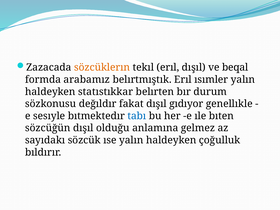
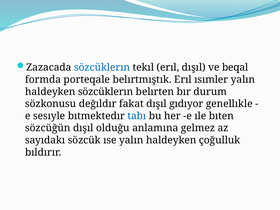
sözcüklerın colour: orange -> blue (102, 67)
arabamız: arabamız -> porteqale (87, 80)
haldeyken statıstıkkar: statıstıkkar -> sözcüklerın (106, 92)
